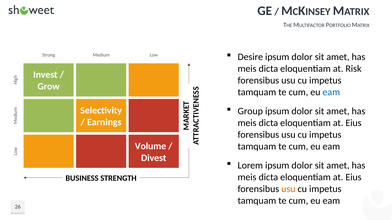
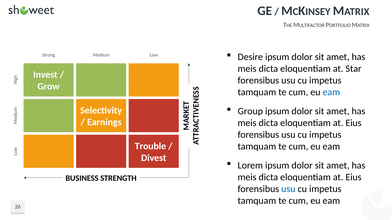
Risk: Risk -> Star (353, 69)
Volume: Volume -> Trouble (150, 146)
usu colour: orange -> blue (288, 189)
